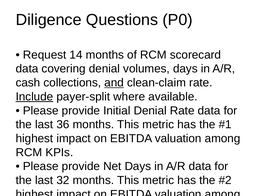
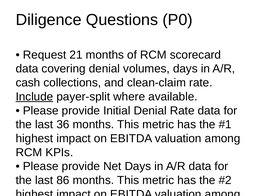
14: 14 -> 21 (76, 55)
and underline: present -> none (114, 83)
32: 32 -> 86 (63, 181)
